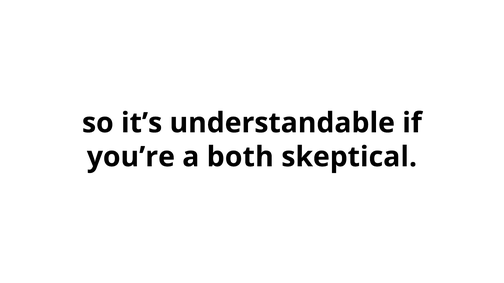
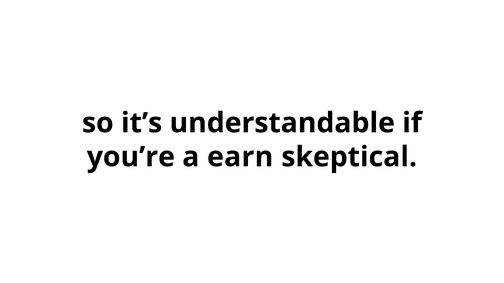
both: both -> earn (240, 157)
